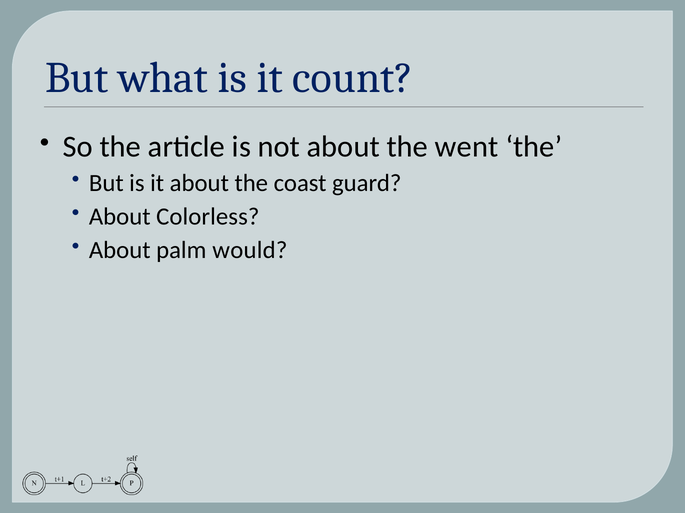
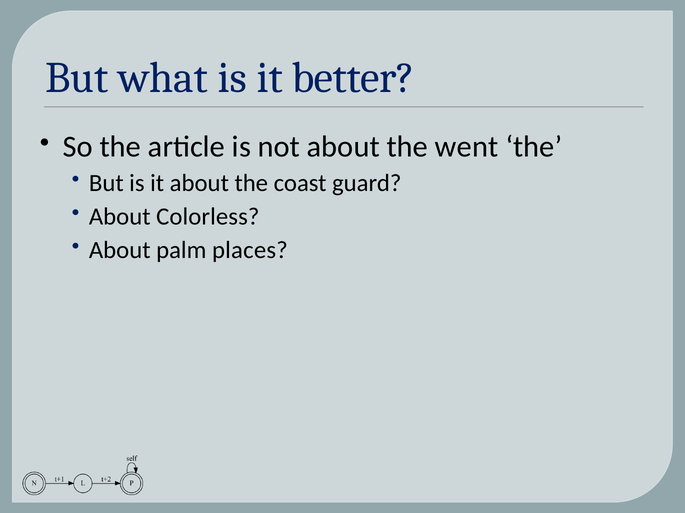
count: count -> better (353, 78)
would: would -> places (250, 251)
